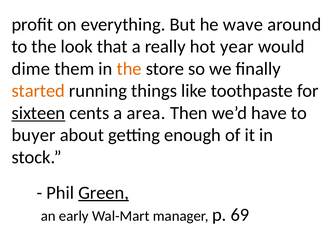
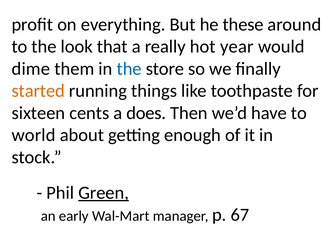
wave: wave -> these (243, 25)
the colour: orange -> blue (129, 69)
sixteen underline: present -> none (38, 113)
area: area -> does (146, 113)
buyer: buyer -> world (34, 136)
69: 69 -> 67 (240, 215)
